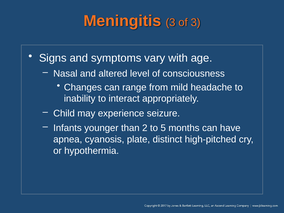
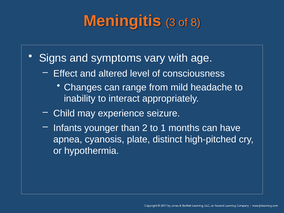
of 3: 3 -> 8 (196, 22)
Nasal: Nasal -> Effect (65, 74)
5: 5 -> 1 (163, 128)
